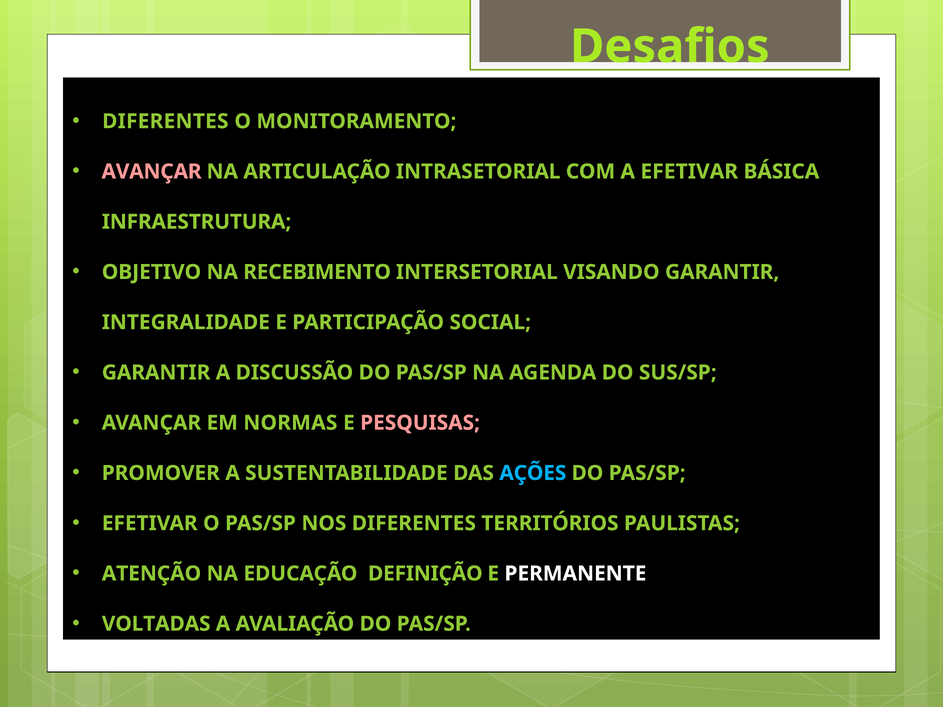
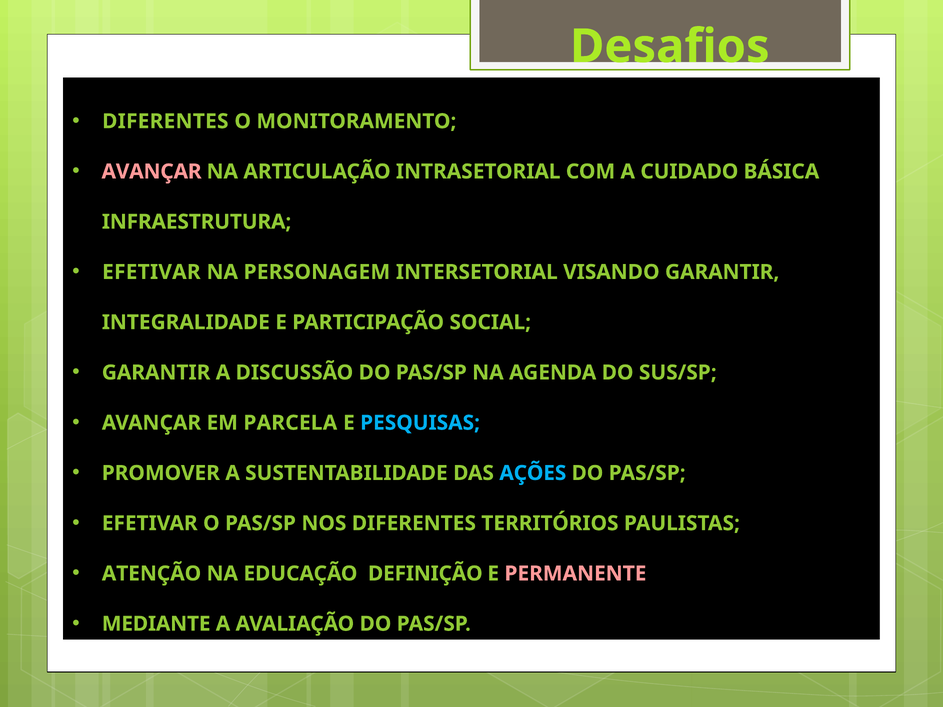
A EFETIVAR: EFETIVAR -> CUIDADO (689, 172)
OBJETIVO: OBJETIVO -> EFETIVAR (151, 272)
RECEBIMENTO: RECEBIMENTO -> PERSONAGEM (317, 272)
NORMAS: NORMAS -> PARCELA (290, 423)
PESQUISAS colour: pink -> light blue (420, 423)
PERMANENTE colour: white -> pink (575, 574)
VOLTADAS: VOLTADAS -> MEDIANTE (156, 624)
